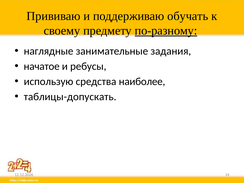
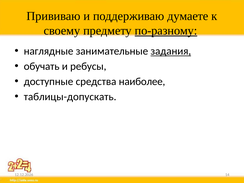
обучать: обучать -> думаете (188, 16)
задания underline: none -> present (171, 51)
начатое: начатое -> обучать (42, 66)
использую: использую -> доступные (49, 82)
